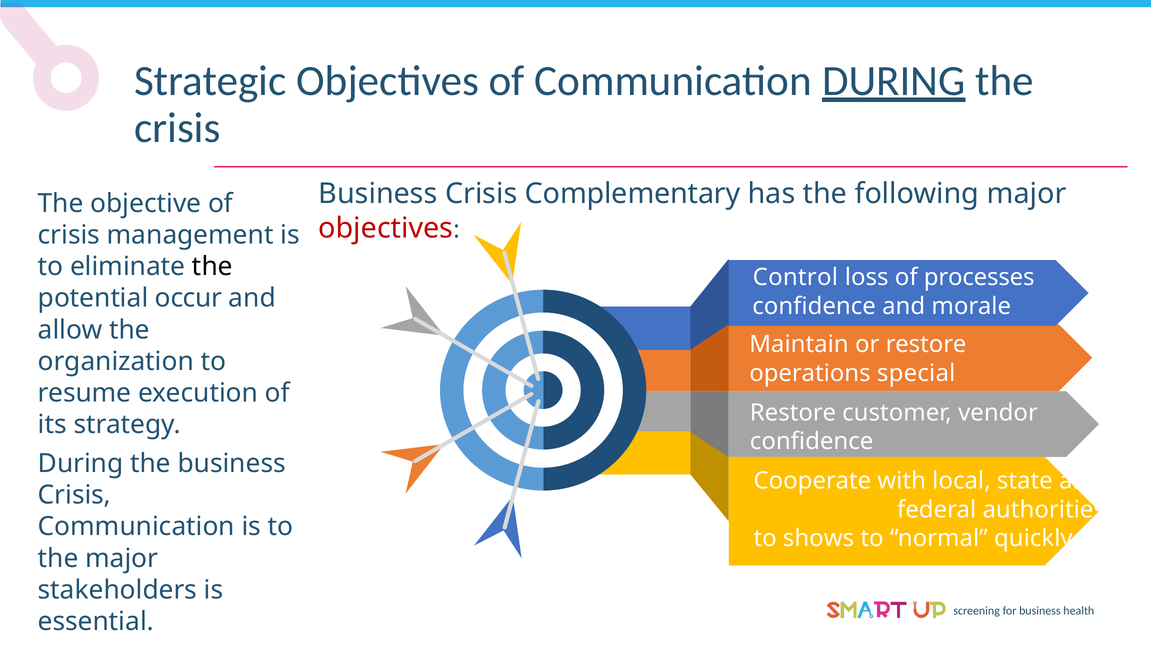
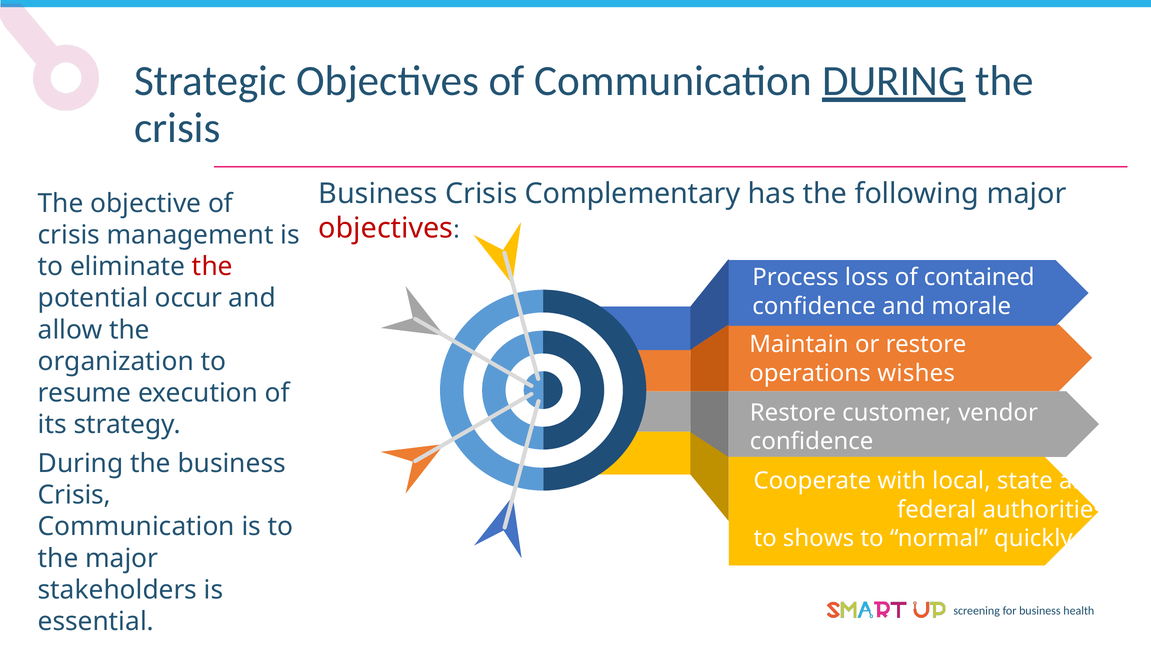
the colour: black -> red (212, 267)
Control: Control -> Process (796, 278)
processes: processes -> contained (979, 278)
special: special -> wishes (916, 373)
